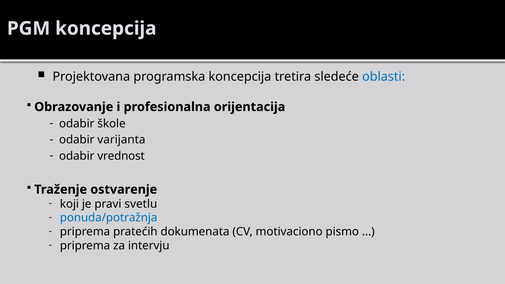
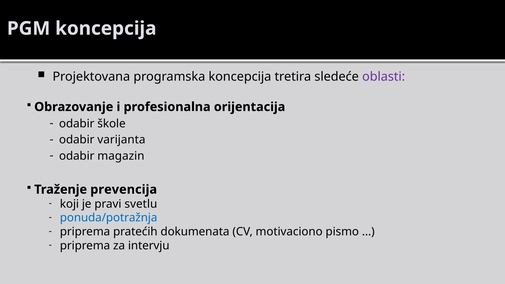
oblasti colour: blue -> purple (384, 77)
vrednost: vrednost -> magazin (121, 156)
ostvarenje: ostvarenje -> prevencija (124, 190)
